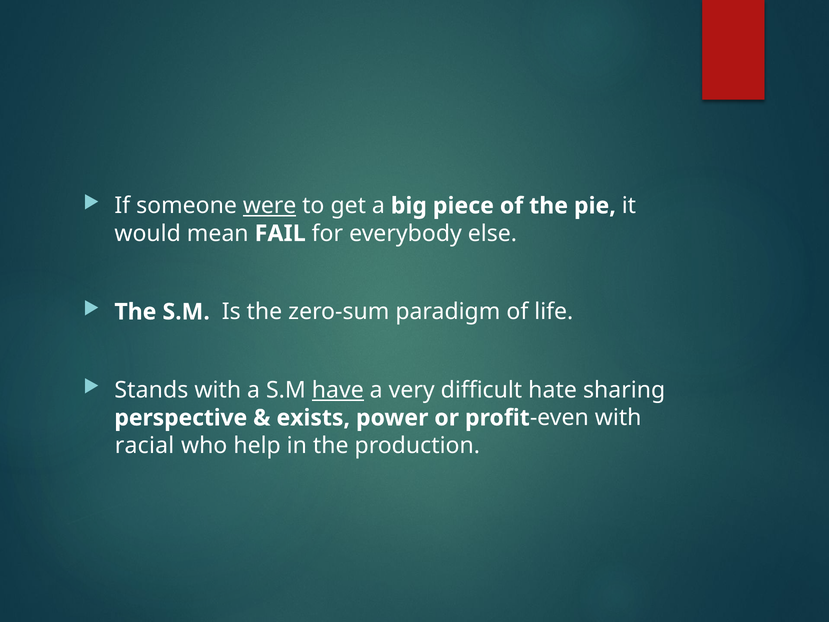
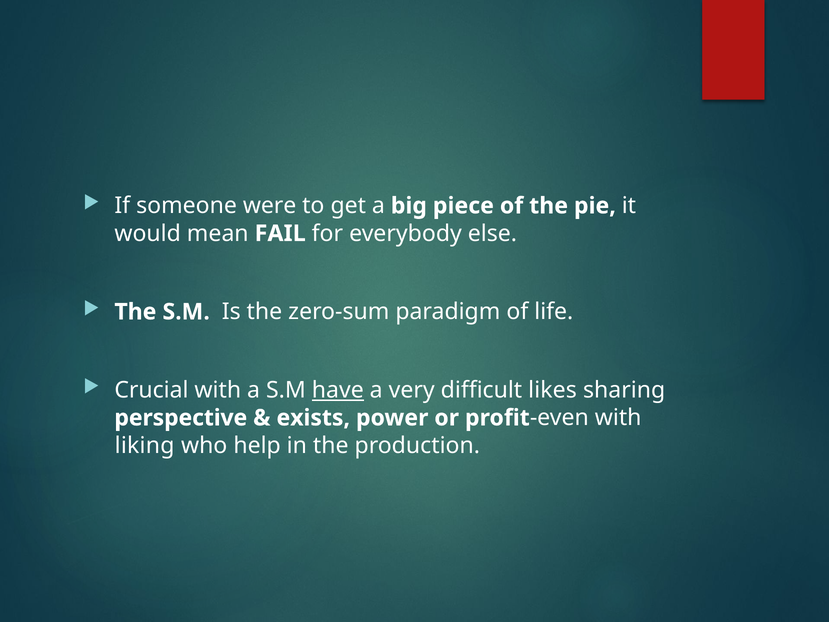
were underline: present -> none (270, 206)
Stands: Stands -> Crucial (151, 390)
hate: hate -> likes (553, 390)
racial: racial -> liking (145, 445)
